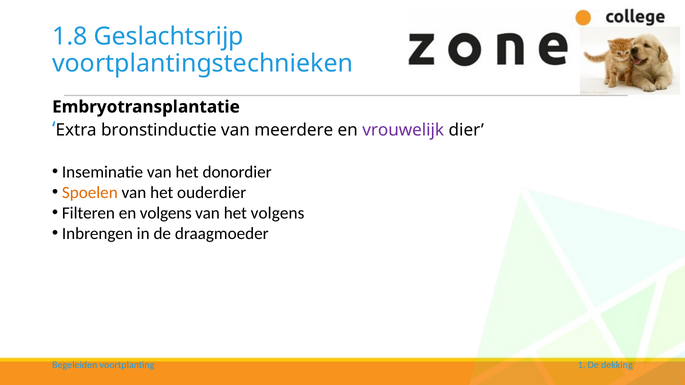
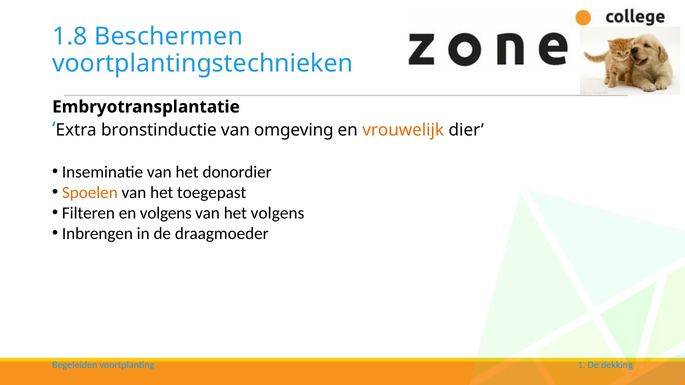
Geslachtsrijp: Geslachtsrijp -> Beschermen (169, 36)
meerdere: meerdere -> omgeving (294, 130)
vrouwelijk colour: purple -> orange (403, 130)
ouderdier: ouderdier -> toegepast (212, 193)
